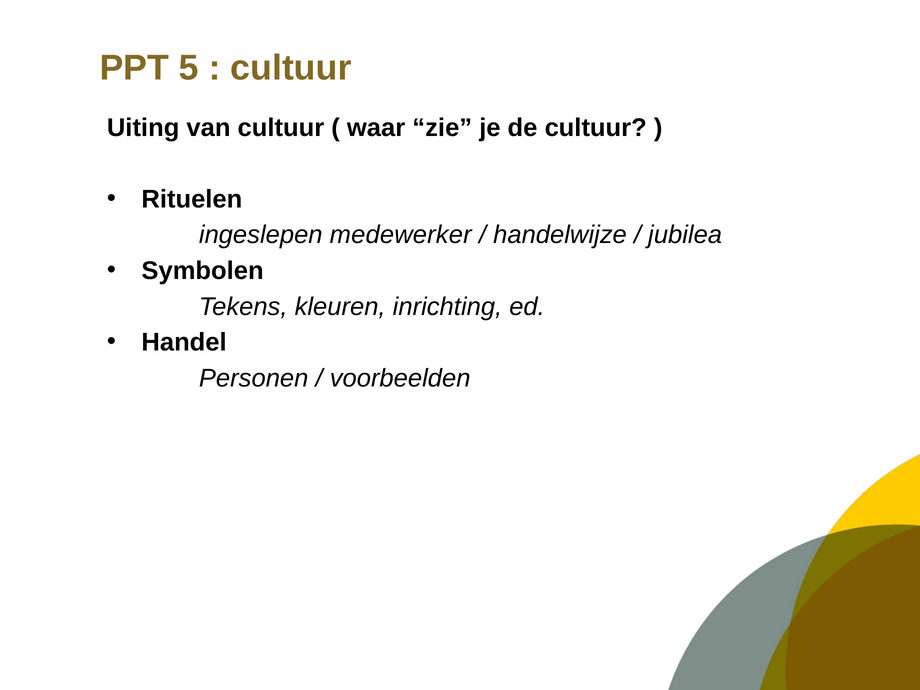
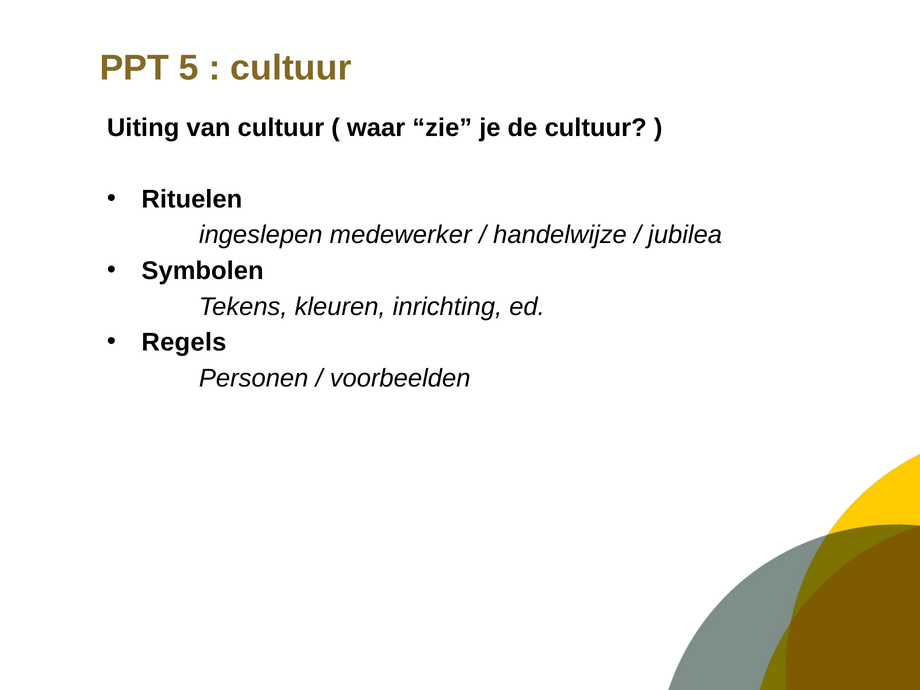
Handel: Handel -> Regels (184, 342)
